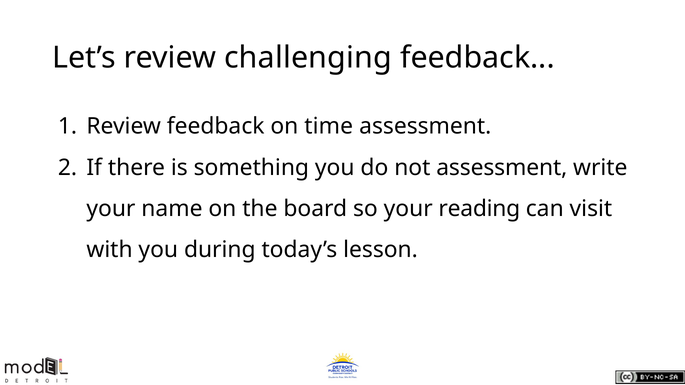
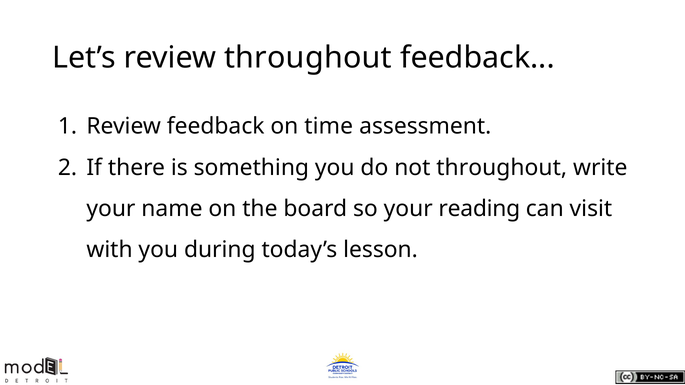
review challenging: challenging -> throughout (308, 58)
not assessment: assessment -> throughout (502, 168)
